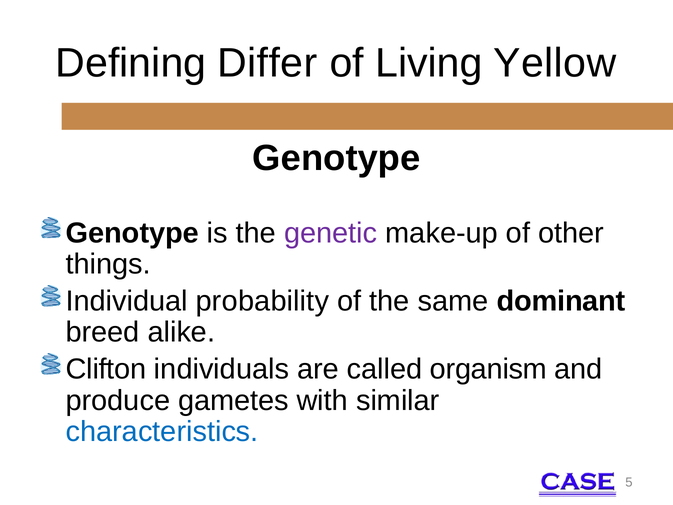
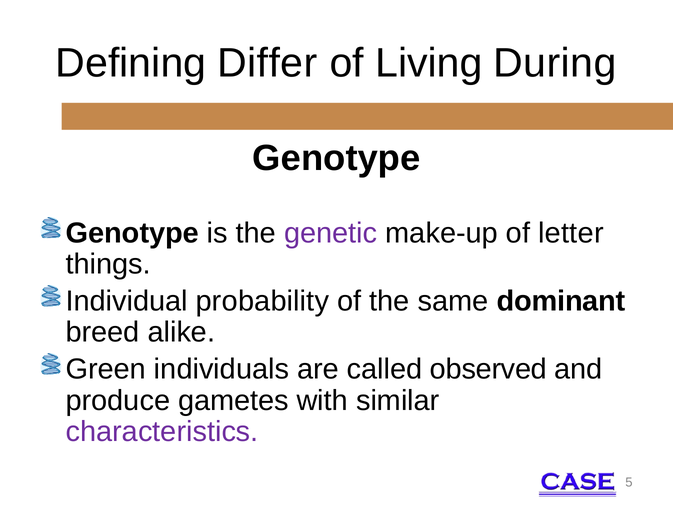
Yellow: Yellow -> During (555, 63)
other: other -> letter (571, 233)
Clifton: Clifton -> Green (106, 369)
organism: organism -> observed (489, 369)
characteristics colour: blue -> purple (162, 432)
